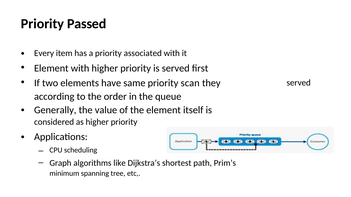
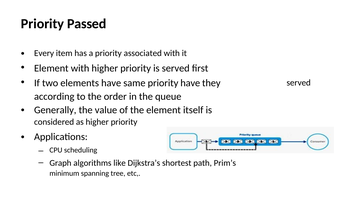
priority scan: scan -> have (190, 83)
